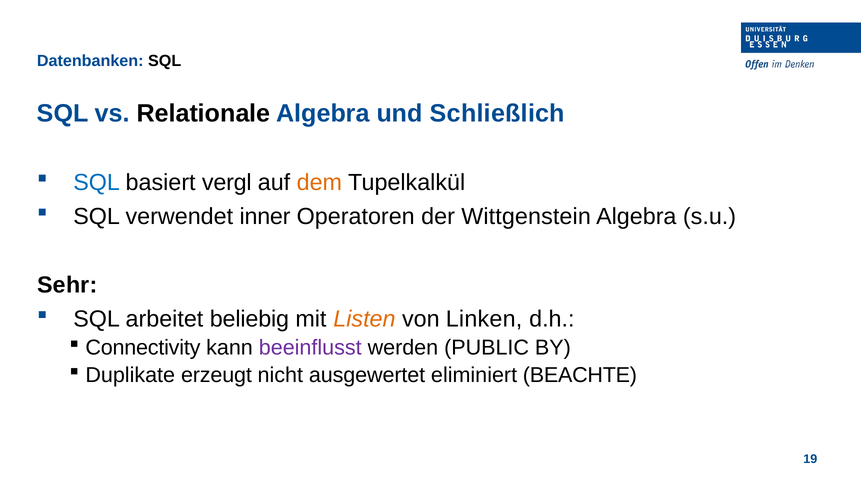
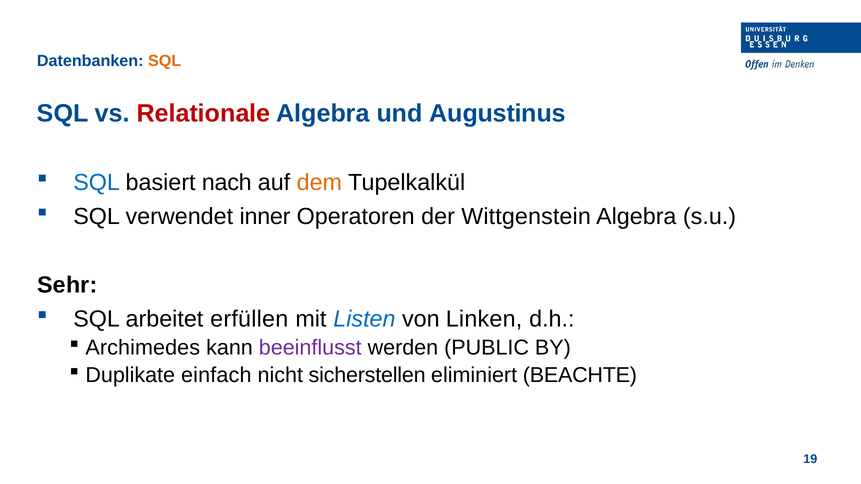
SQL colour: black -> orange (165, 61)
Relationale colour: black -> red (204, 114)
Schließlich: Schließlich -> Augustinus (498, 114)
vergl: vergl -> nach (227, 183)
beliebig: beliebig -> erfüllen (249, 319)
Listen colour: orange -> blue (364, 319)
Connectivity: Connectivity -> Archimedes (143, 348)
erzeugt: erzeugt -> einfach (216, 376)
ausgewertet: ausgewertet -> sicherstellen (367, 376)
